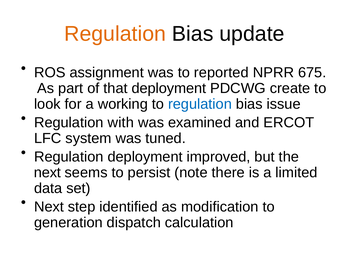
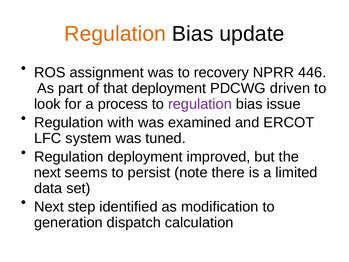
reported: reported -> recovery (221, 73)
675: 675 -> 446 (312, 73)
create: create -> driven (290, 88)
working: working -> process (123, 104)
regulation colour: blue -> purple (200, 104)
